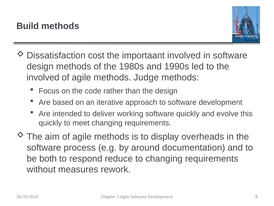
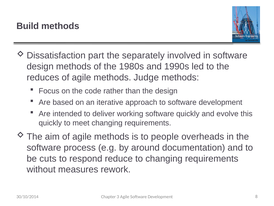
cost: cost -> part (96, 55)
importaant: importaant -> separately (143, 55)
involved: involved -> reduces (43, 77)
display: display -> people (165, 136)
both: both -> cuts (48, 158)
